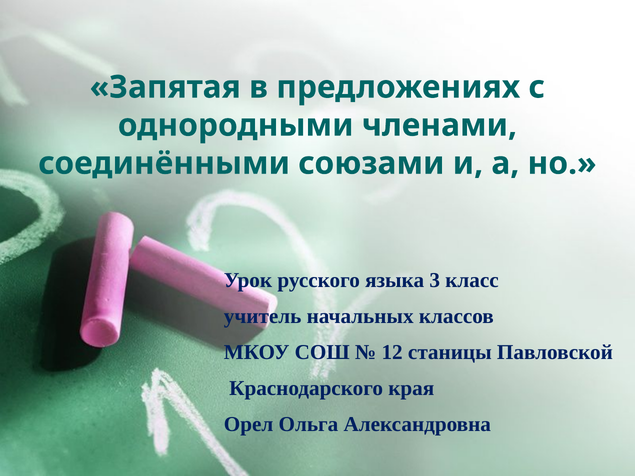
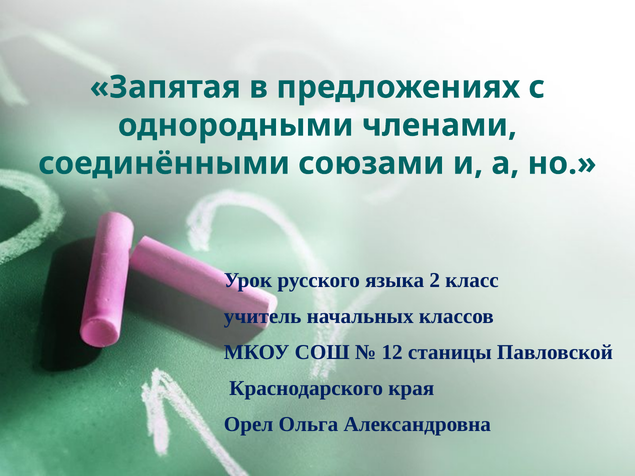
3: 3 -> 2 (435, 280)
